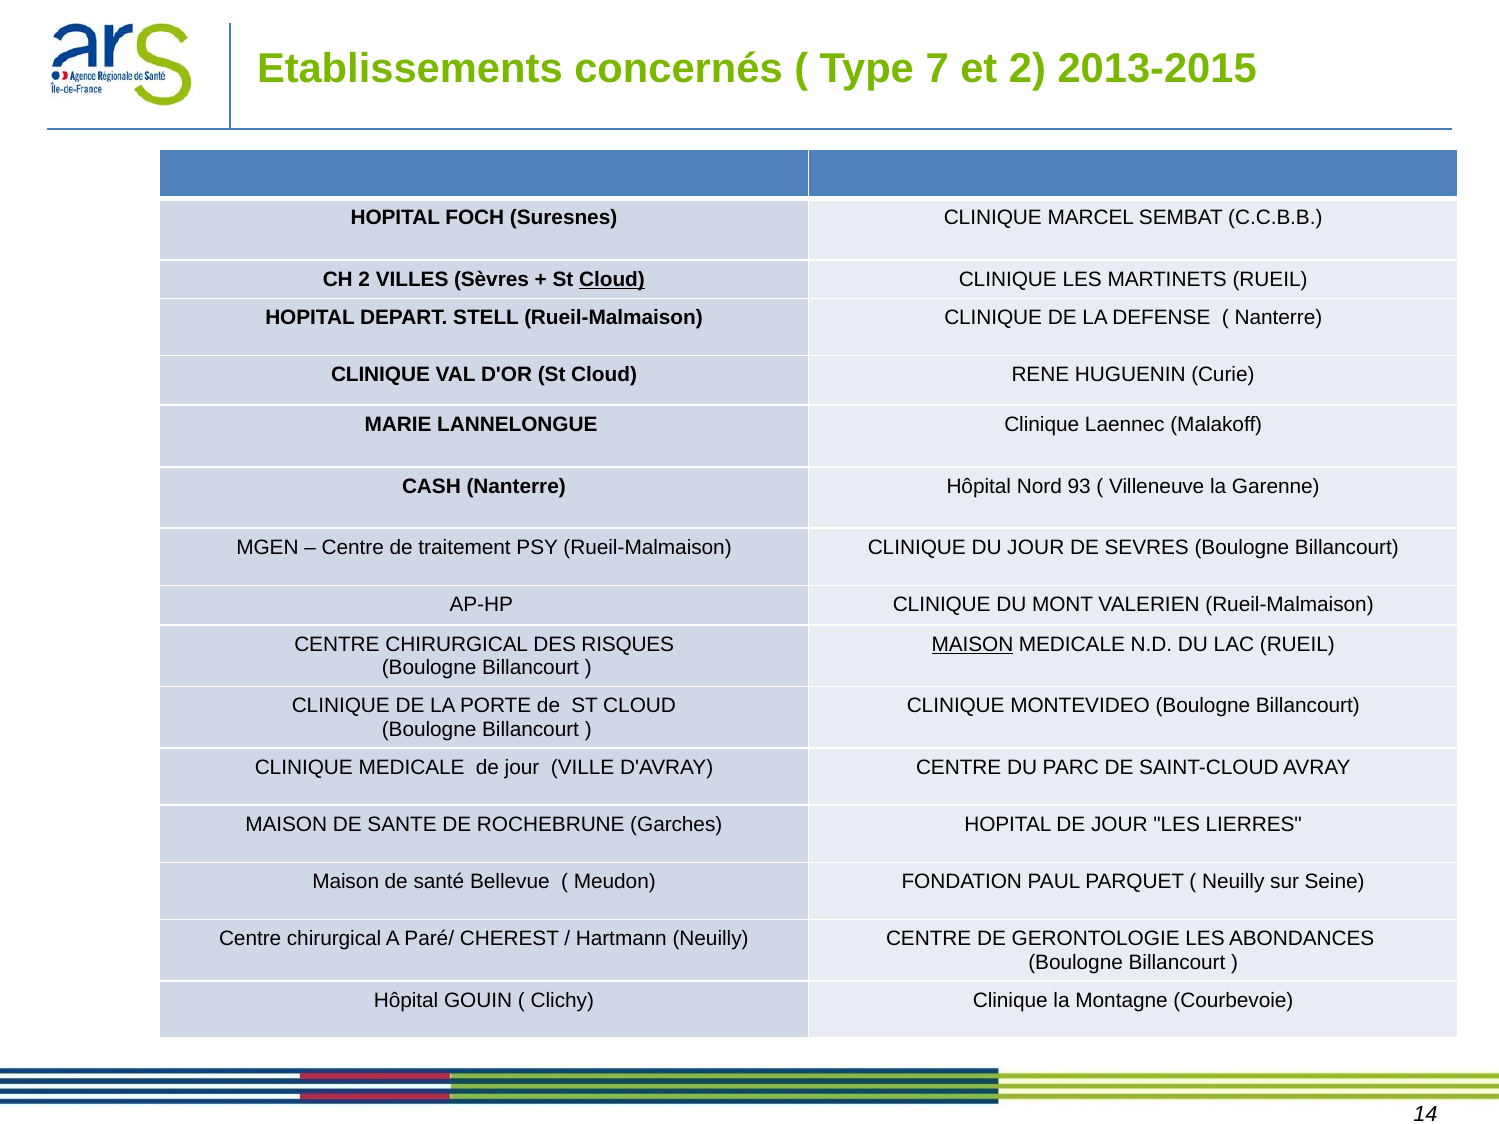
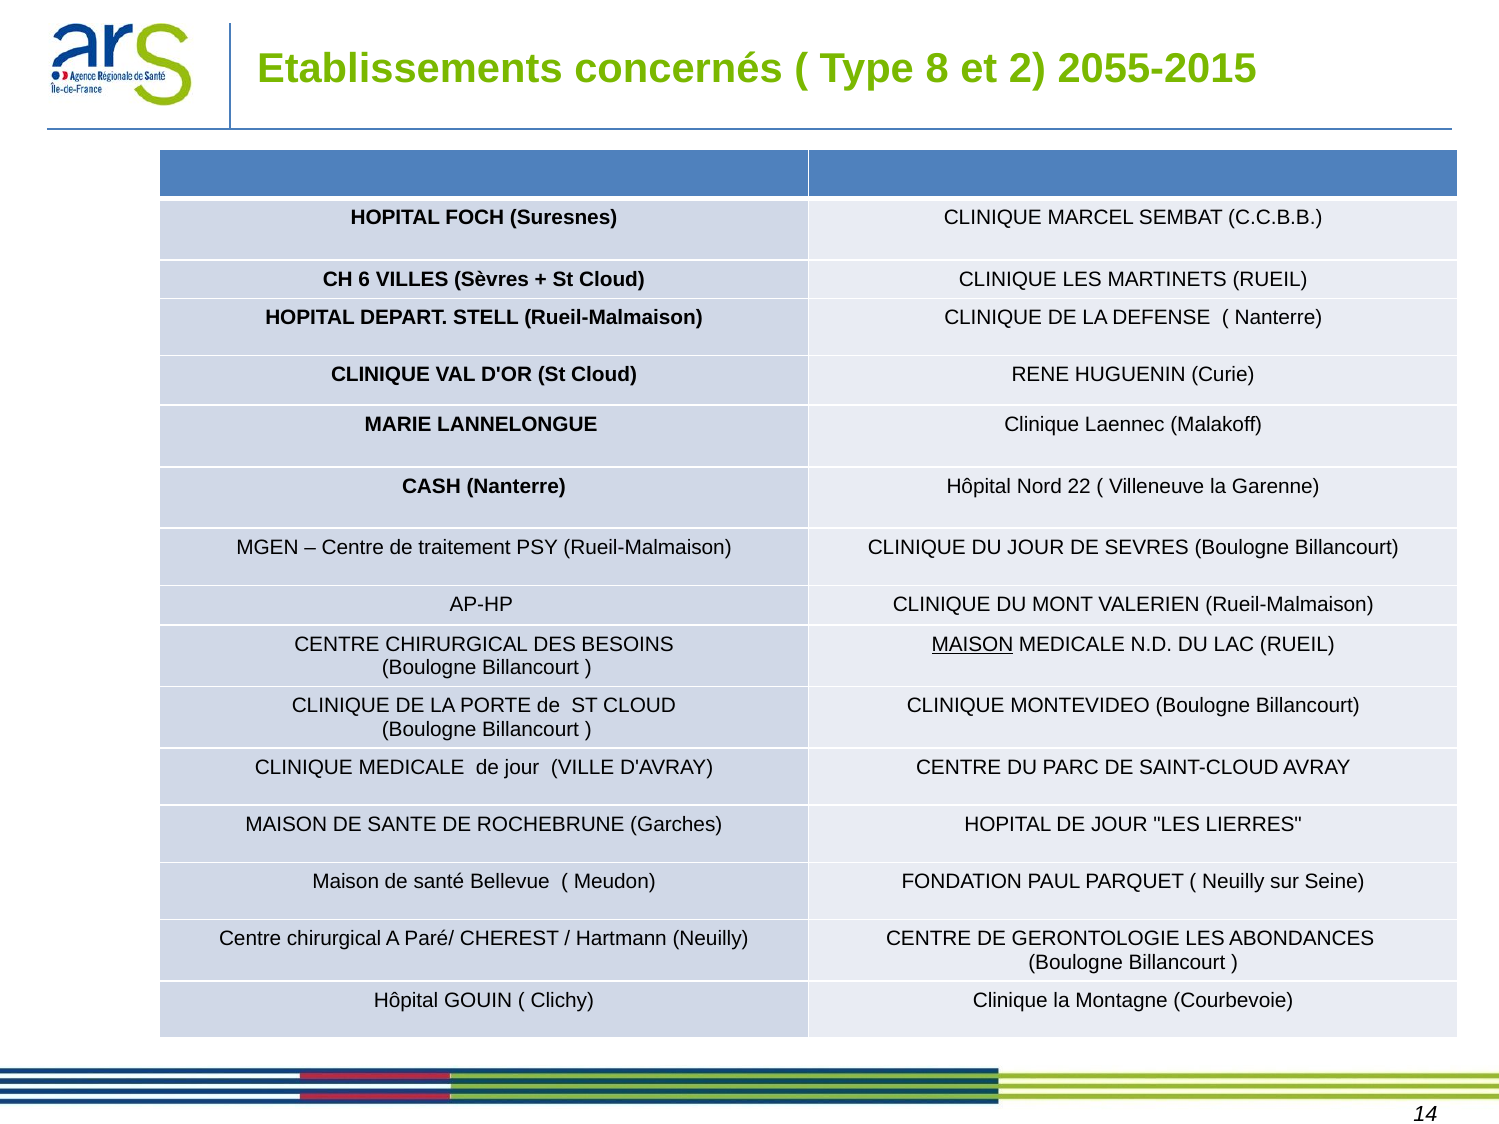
7: 7 -> 8 (937, 69)
2013-2015: 2013-2015 -> 2055-2015 (1157, 69)
CH 2: 2 -> 6 (364, 280)
Cloud underline: present -> none (612, 280)
93: 93 -> 22 (1079, 486)
RISQUES: RISQUES -> BESOINS (628, 645)
